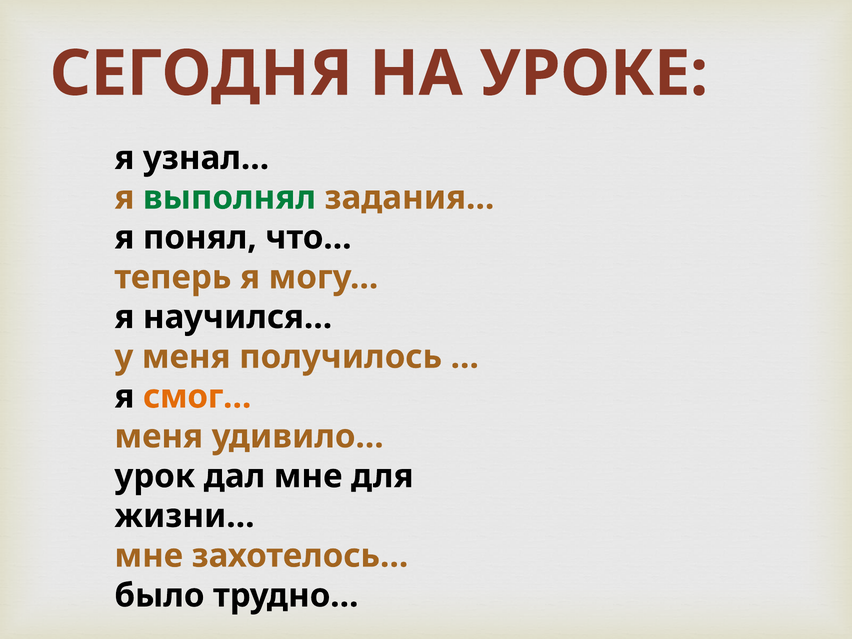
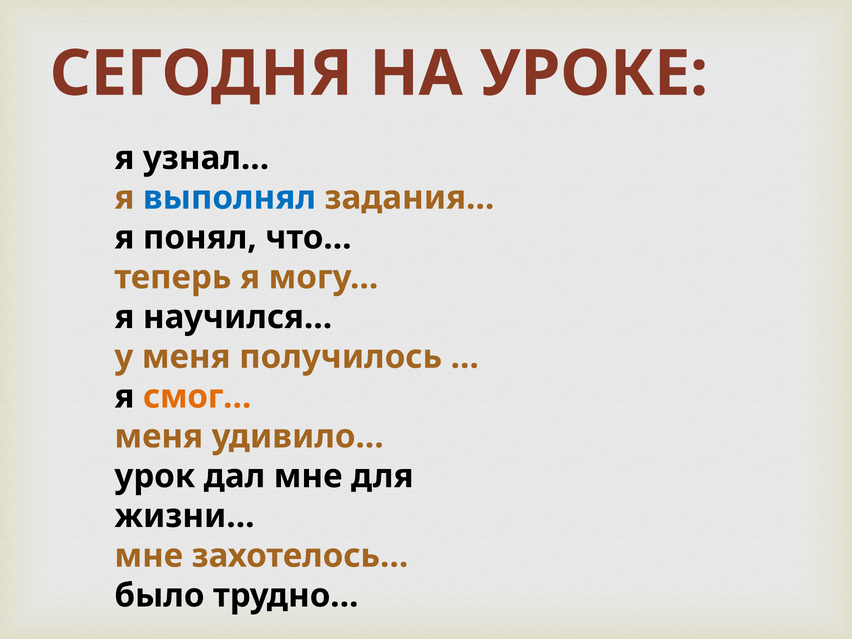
выполнял colour: green -> blue (229, 198)
